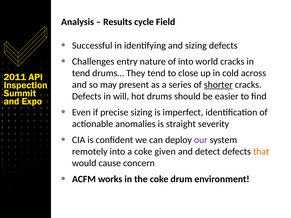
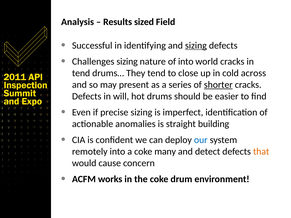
cycle: cycle -> sized (144, 22)
sizing underline: none -> present (196, 45)
Challenges entry: entry -> sizing (127, 61)
severity: severity -> building (214, 124)
our colour: purple -> blue (201, 140)
given: given -> many (165, 152)
